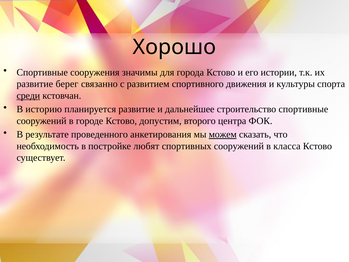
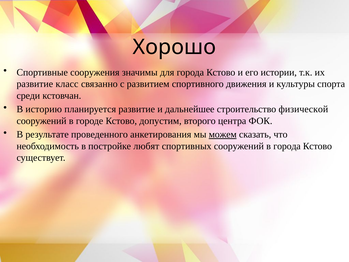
берег: берег -> класс (67, 84)
среди underline: present -> none (28, 96)
строительство спортивные: спортивные -> физической (303, 109)
в класса: класса -> города (287, 146)
